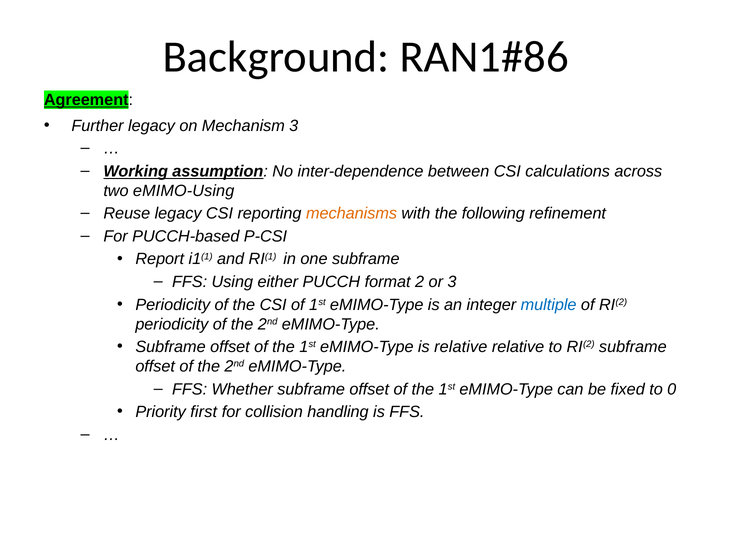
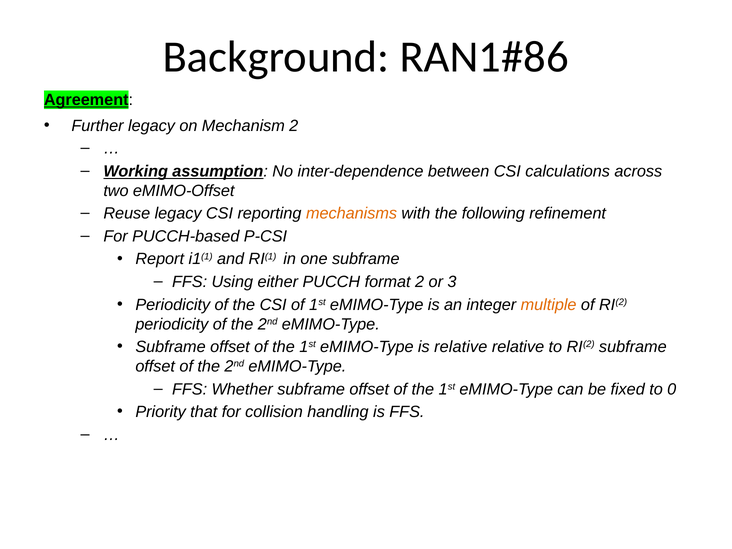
Mechanism 3: 3 -> 2 (294, 126)
eMIMO-Using: eMIMO-Using -> eMIMO-Offset (184, 191)
multiple colour: blue -> orange (549, 305)
first: first -> that (204, 412)
